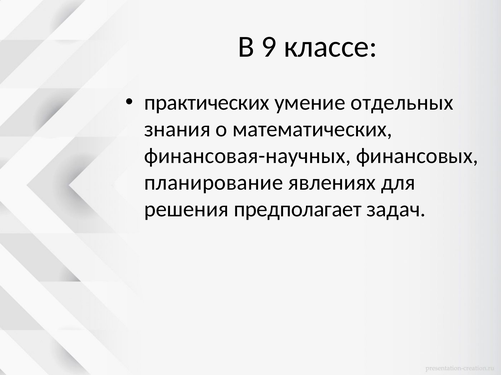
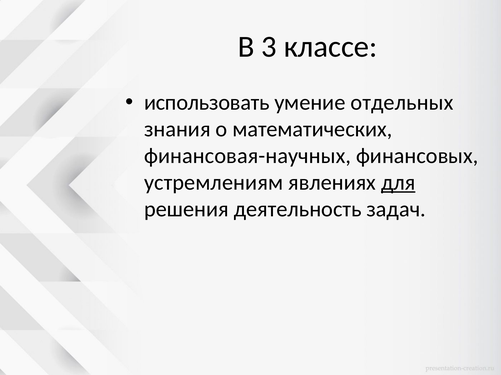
9: 9 -> 3 (269, 47)
практических: практических -> использовать (207, 103)
планирование: планирование -> устремлениям (214, 183)
для underline: none -> present (398, 183)
предполагает: предполагает -> деятельность (298, 210)
